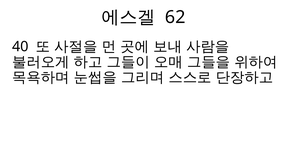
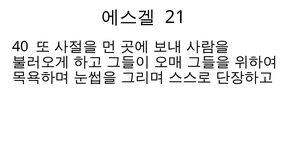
62: 62 -> 21 (175, 17)
